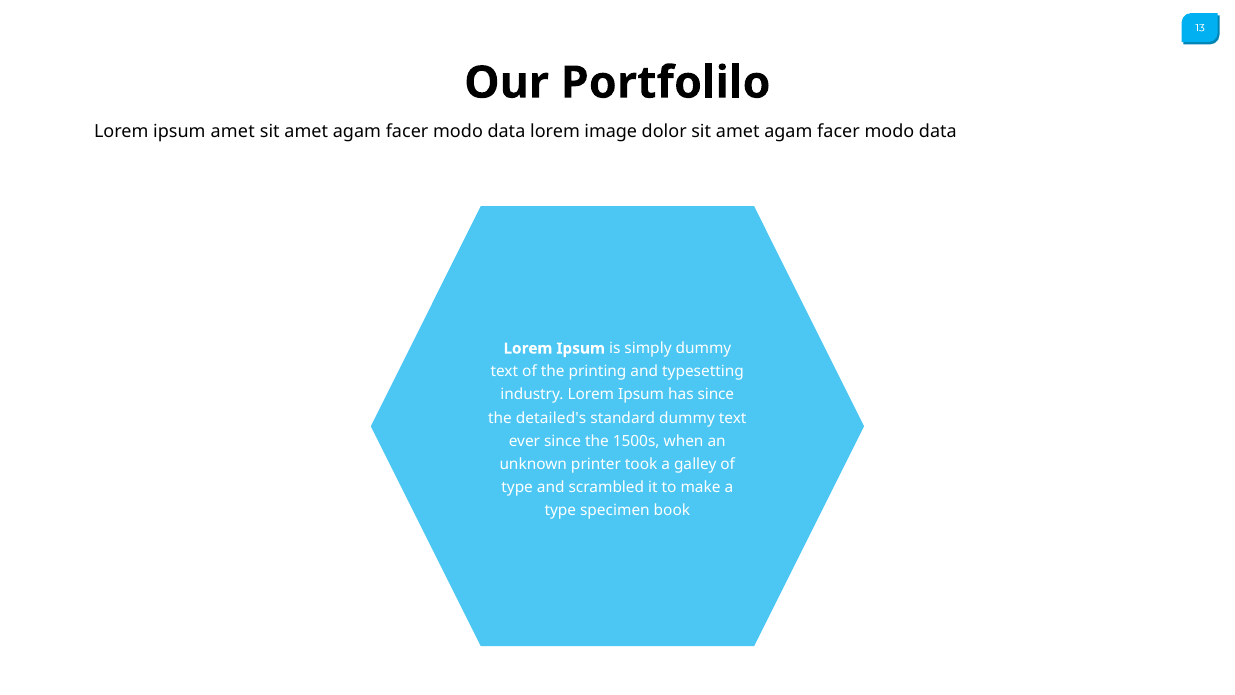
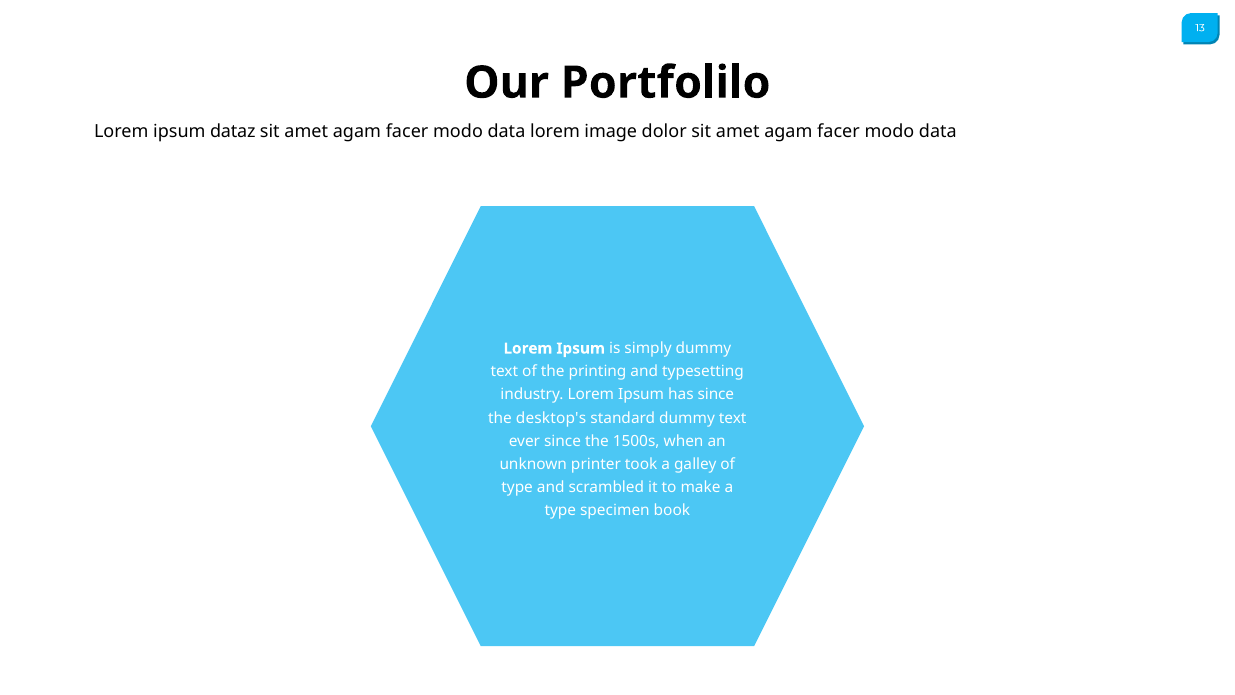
ipsum amet: amet -> dataz (233, 132)
detailed's: detailed's -> desktop's (551, 418)
